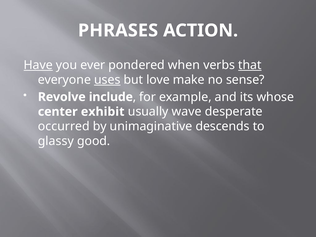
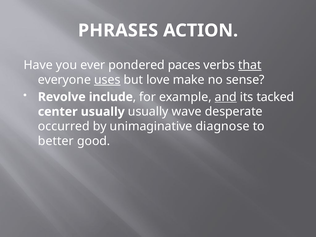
Have underline: present -> none (38, 65)
when: when -> paces (184, 65)
and underline: none -> present (226, 97)
whose: whose -> tacked (275, 97)
center exhibit: exhibit -> usually (103, 112)
descends: descends -> diagnose (223, 126)
glassy: glassy -> better (56, 141)
